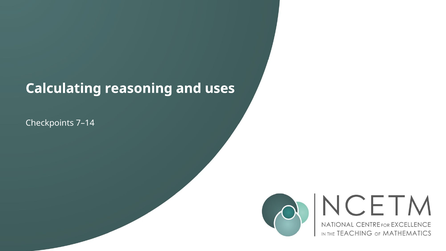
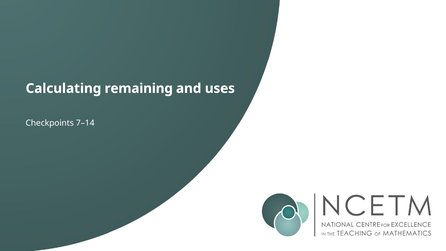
reasoning: reasoning -> remaining (139, 88)
